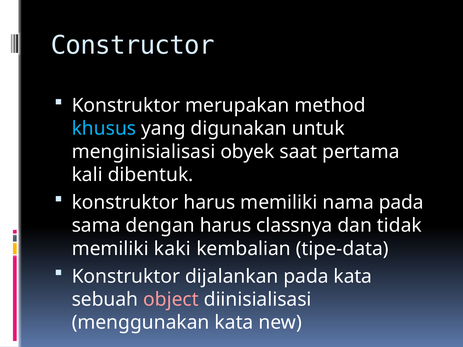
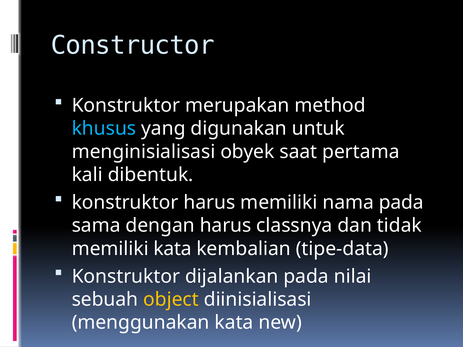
memiliki kaki: kaki -> kata (173, 249)
pada kata: kata -> nilai (353, 277)
object colour: pink -> yellow (171, 300)
